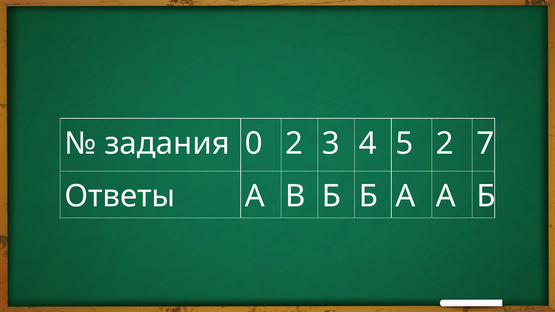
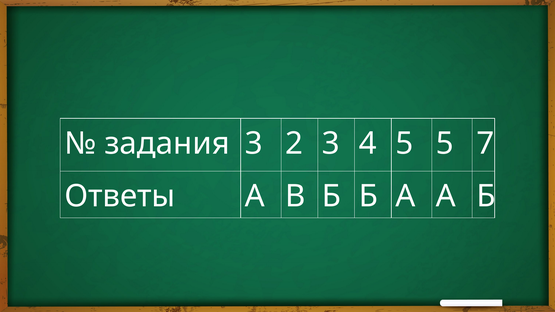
задания 0: 0 -> 3 (254, 144)
5 2: 2 -> 5 (445, 144)
